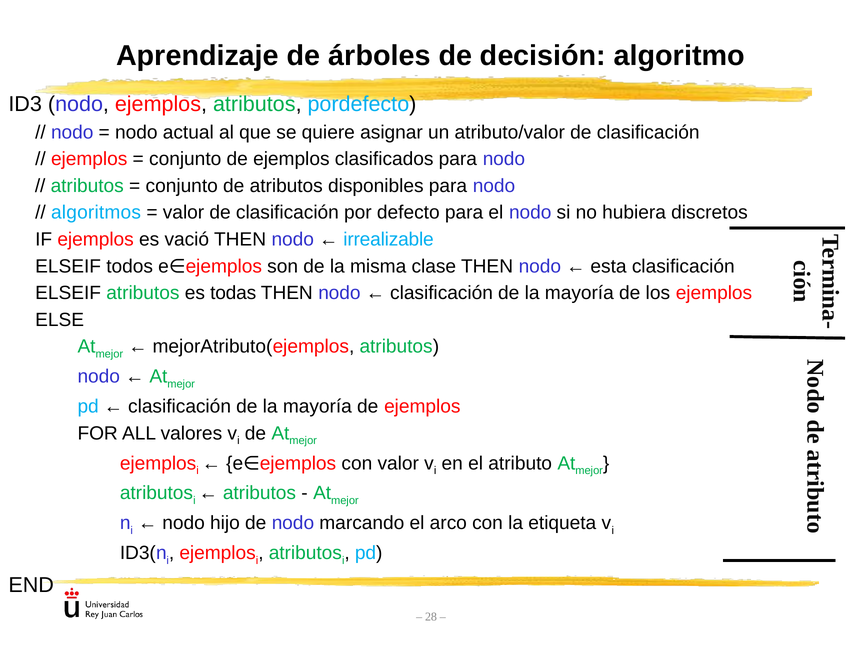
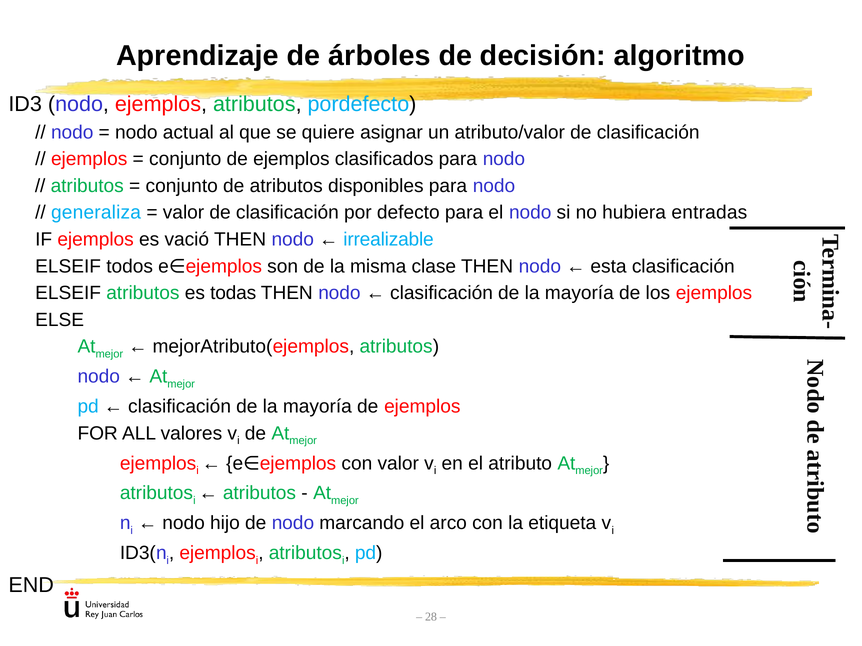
algoritmos: algoritmos -> generaliza (96, 213)
discretos: discretos -> entradas (709, 213)
